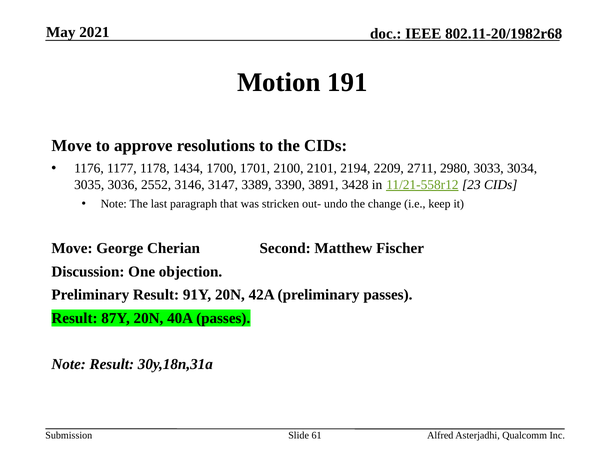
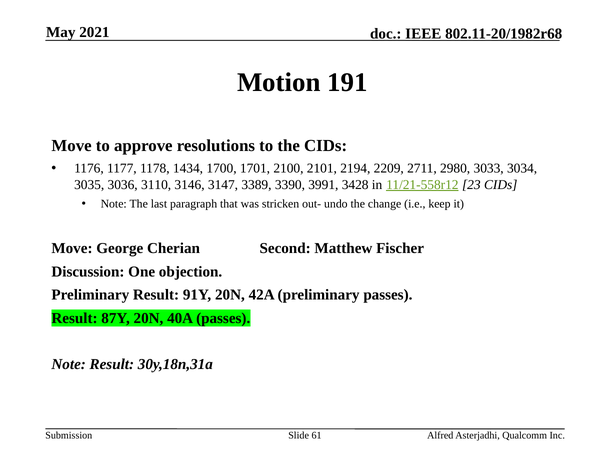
2552: 2552 -> 3110 (156, 184)
3891: 3891 -> 3991 (323, 184)
